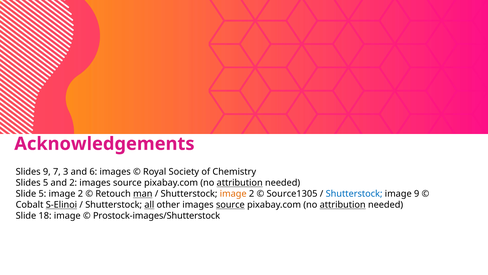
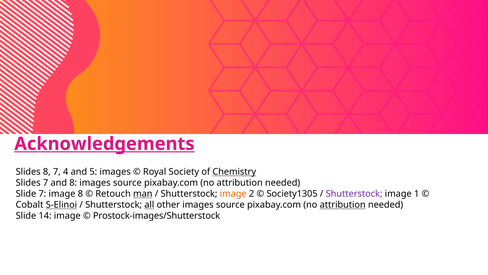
Acknowledgements underline: none -> present (104, 144)
Slides 9: 9 -> 8 (47, 172)
3: 3 -> 4 (66, 172)
6: 6 -> 5 (93, 172)
Chemistry underline: none -> present (234, 172)
Slides 5: 5 -> 7 (46, 183)
and 2: 2 -> 8 (73, 183)
attribution underline: present -> none (240, 183)
Slide 5: 5 -> 7 (42, 193)
2: 2 -> 8 (80, 193)
Source1305: Source1305 -> Society1305 (292, 193)
Shutterstock colour: blue -> purple (354, 193)
image 9: 9 -> 1 (417, 193)
source underline: present -> none (230, 204)
18: 18 -> 14 (45, 215)
